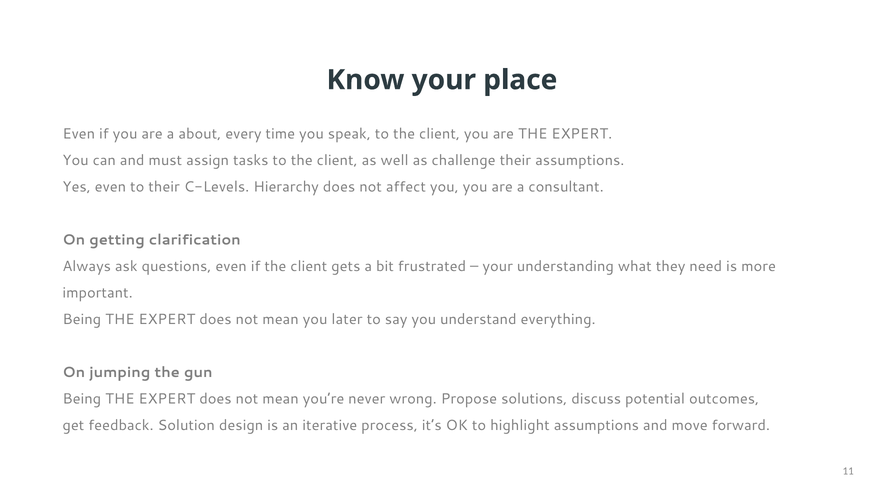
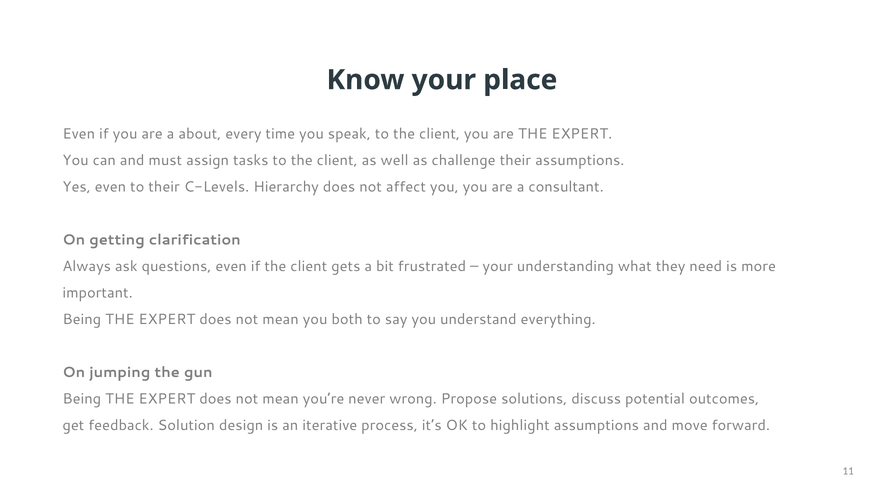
later: later -> both (347, 320)
